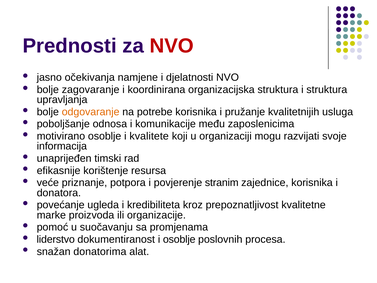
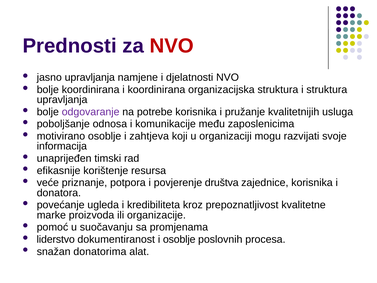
jasno očekivanja: očekivanja -> upravljanja (90, 77)
bolje zagovaranje: zagovaranje -> koordinirana (91, 90)
odgovaranje colour: orange -> purple (91, 112)
kvalitete: kvalitete -> zahtjeva (149, 136)
stranim: stranim -> društva (222, 183)
